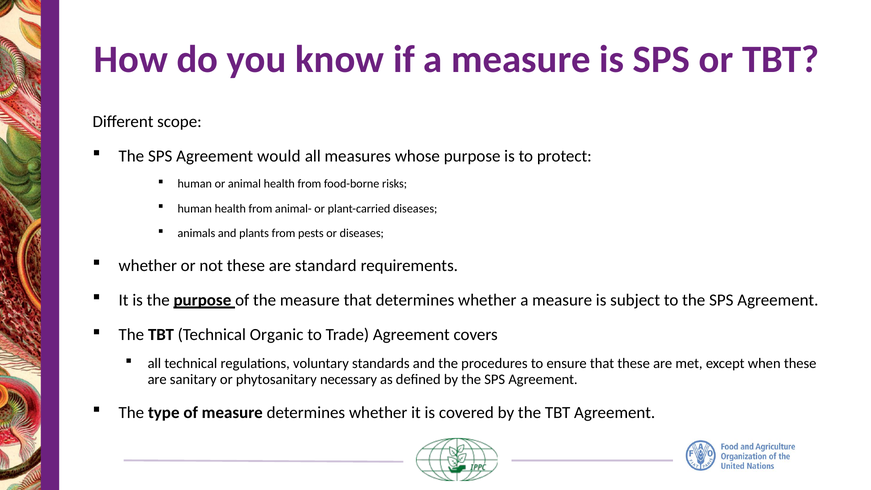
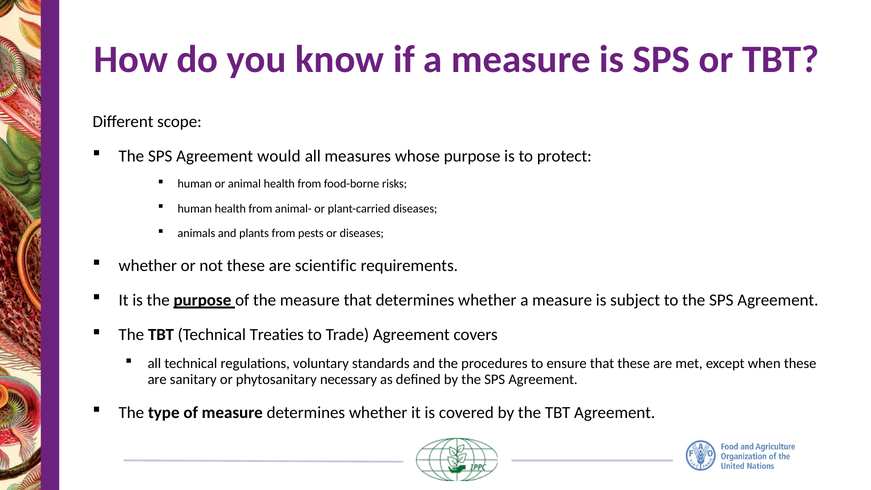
standard: standard -> scientific (326, 265)
Organic: Organic -> Treaties (277, 335)
